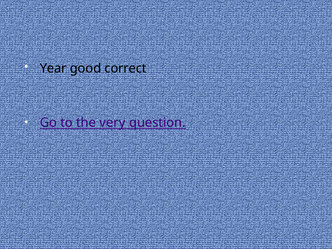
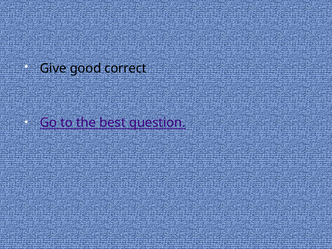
Year: Year -> Give (53, 68)
very: very -> best (112, 123)
